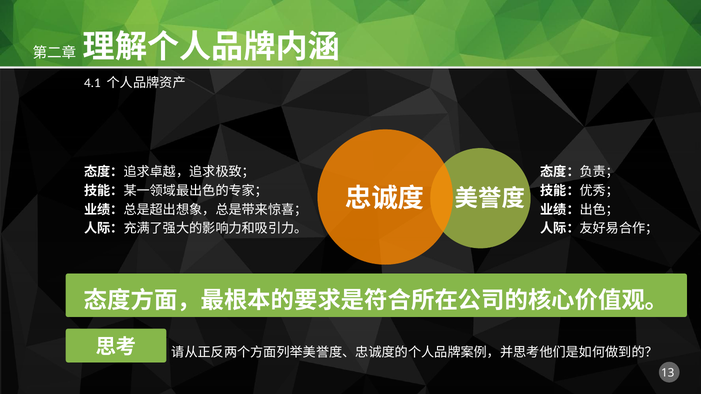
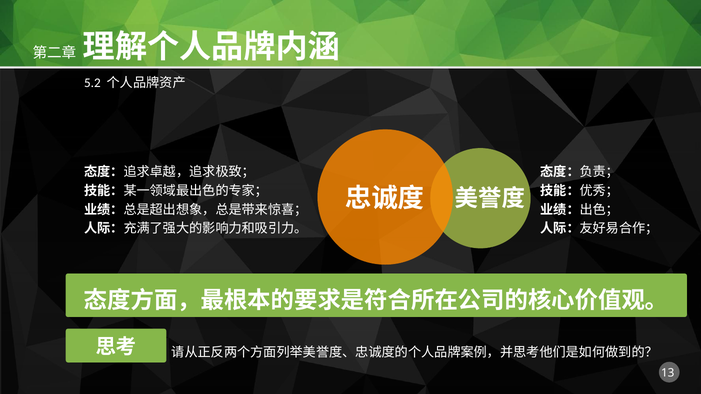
4.1: 4.1 -> 5.2 (92, 83)
